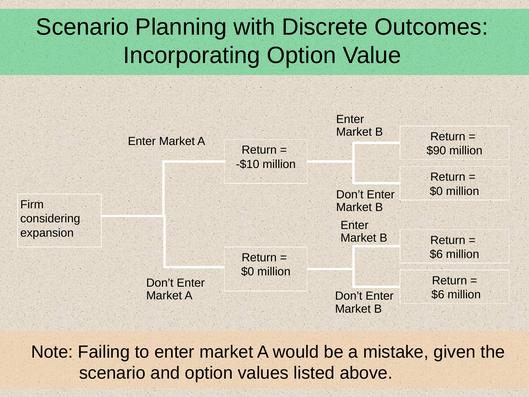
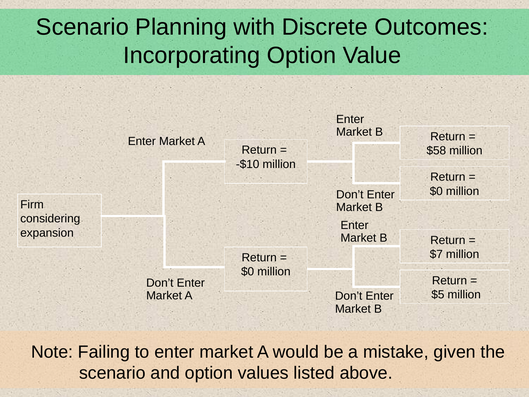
$90: $90 -> $58 (436, 151)
$6: $6 -> $7 (436, 254)
$6: $6 -> $5 (438, 295)
